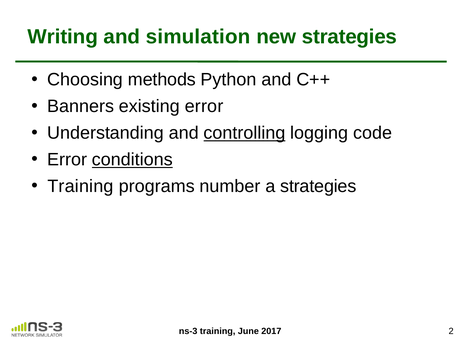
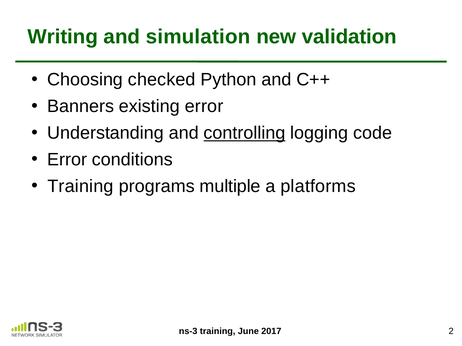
new strategies: strategies -> validation (349, 37)
methods: methods -> checked (162, 80)
conditions underline: present -> none (132, 160)
number: number -> multiple (230, 187)
a strategies: strategies -> platforms (318, 187)
